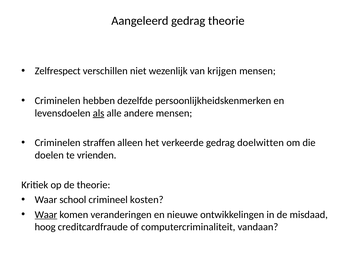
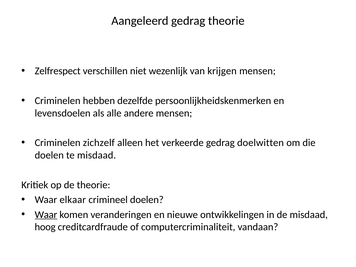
als underline: present -> none (99, 113)
straffen: straffen -> zichzelf (99, 143)
te vrienden: vrienden -> misdaad (97, 155)
school: school -> elkaar (73, 200)
crimineel kosten: kosten -> doelen (147, 200)
